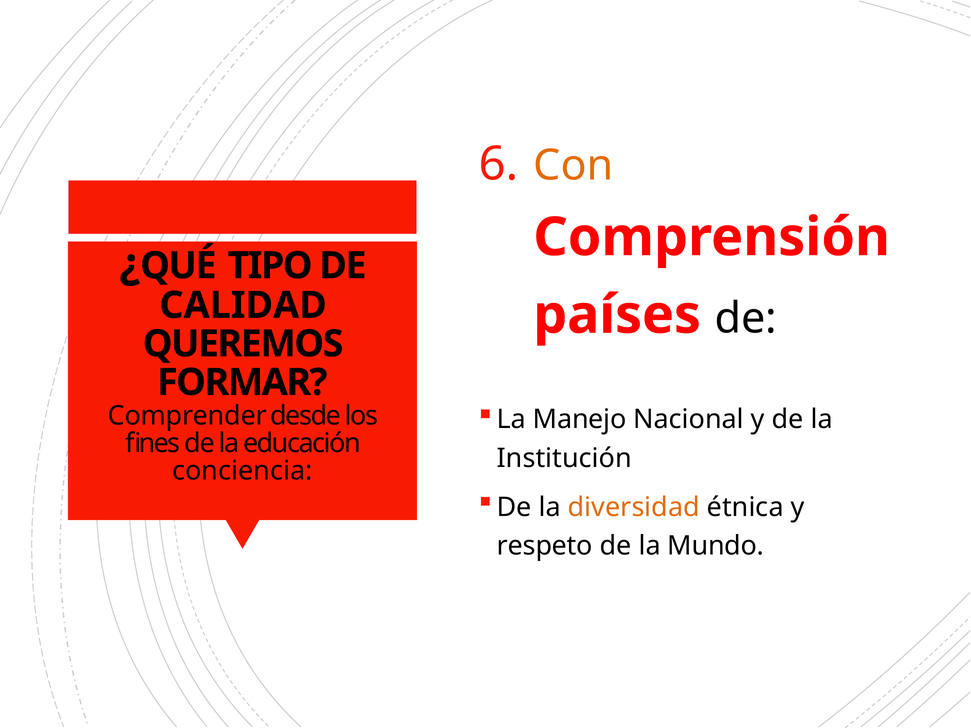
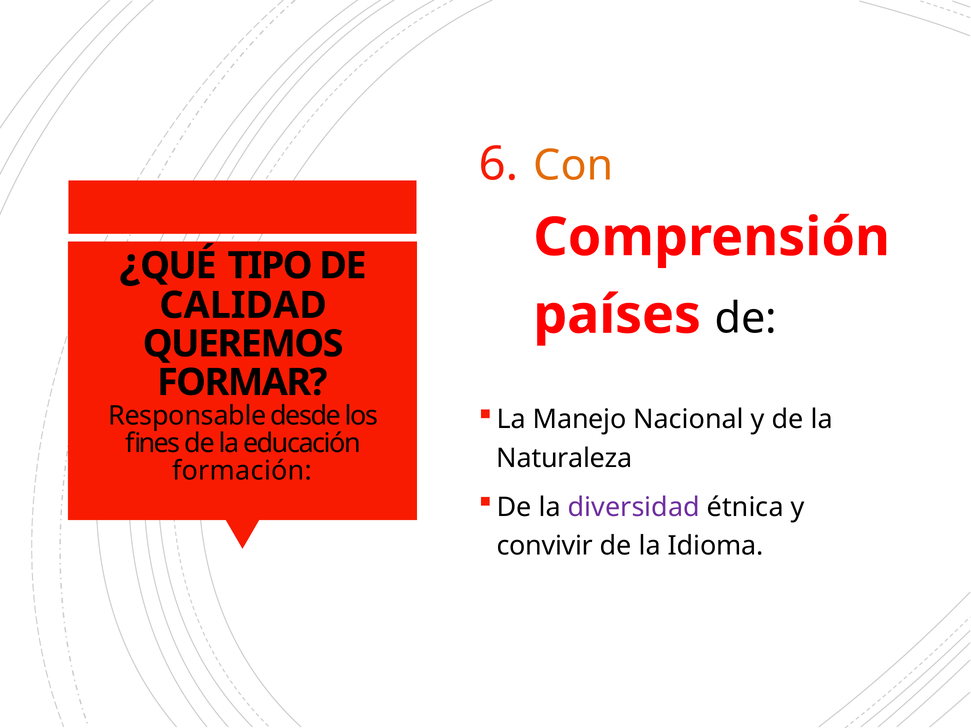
Comprender: Comprender -> Responsable (187, 416)
Institución: Institución -> Naturaleza (564, 458)
conciencia: conciencia -> formación (242, 471)
diversidad colour: orange -> purple (634, 507)
respeto: respeto -> convivir (545, 546)
Mundo: Mundo -> Idioma (716, 546)
